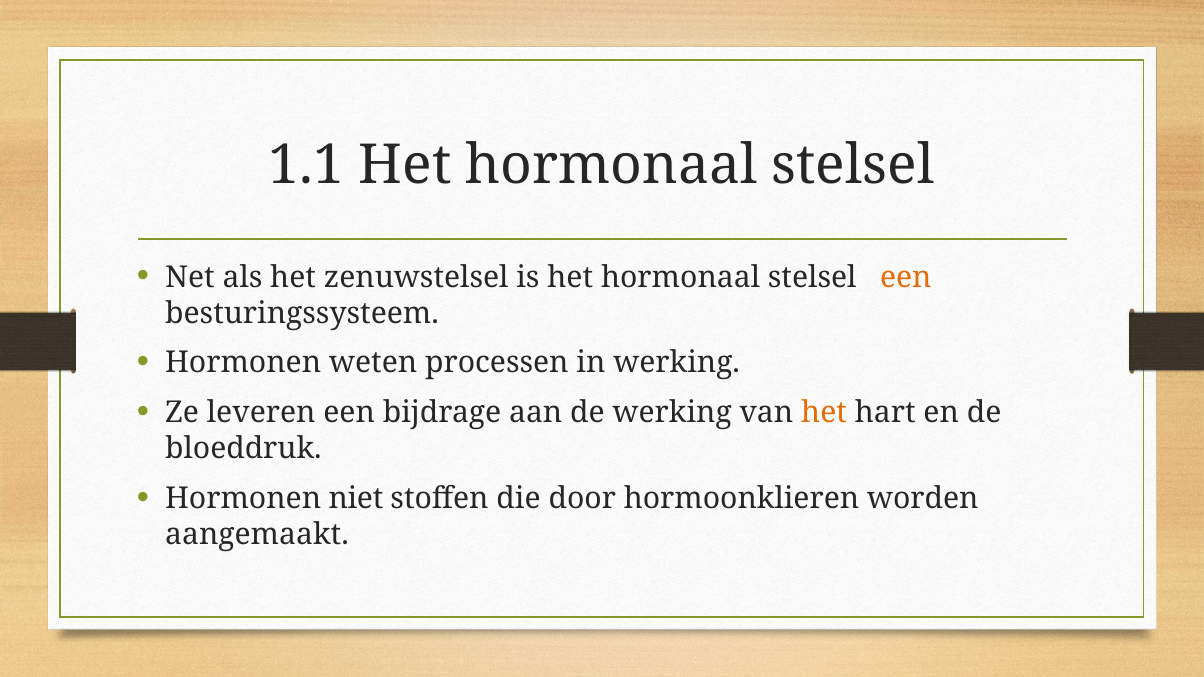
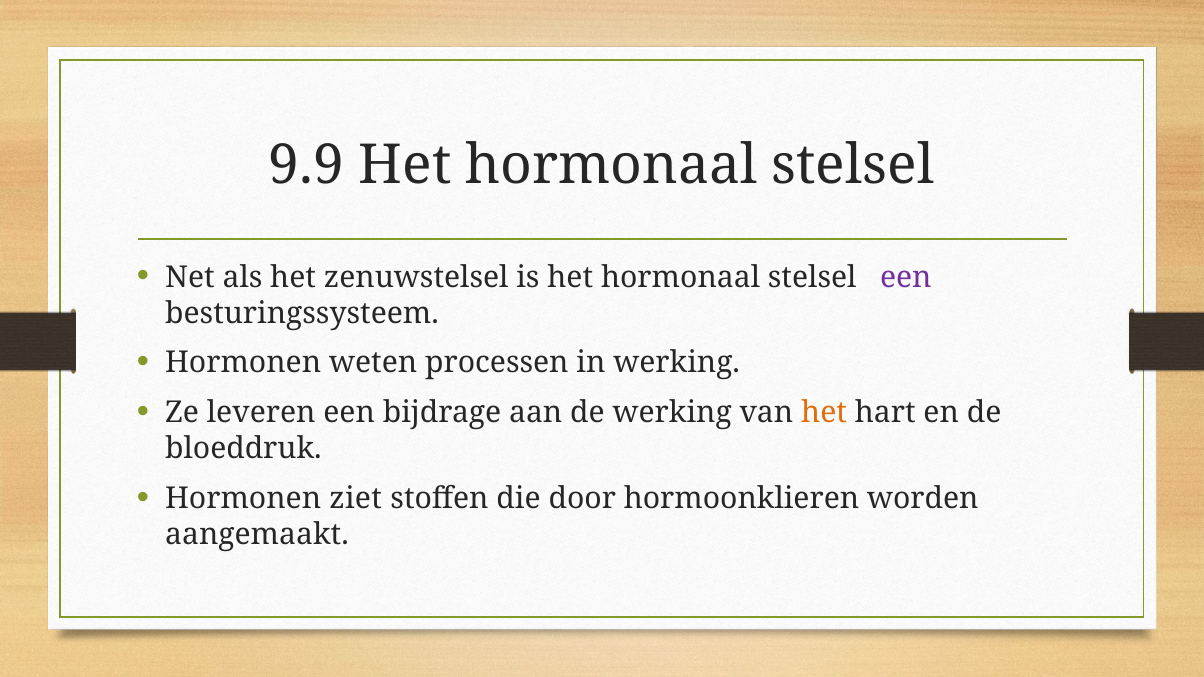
1.1: 1.1 -> 9.9 (307, 165)
een colour: orange -> purple (906, 277)
niet: niet -> ziet (356, 498)
